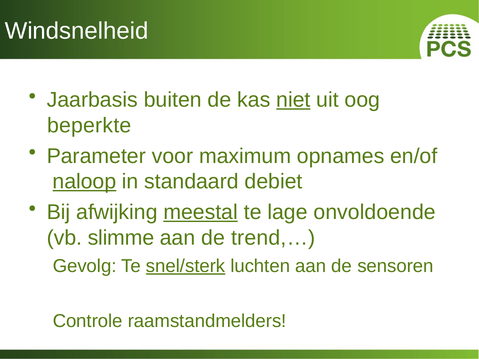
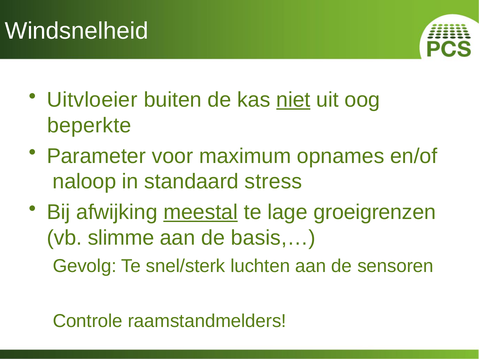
Jaarbasis: Jaarbasis -> Uitvloeier (92, 100)
naloop underline: present -> none (84, 182)
debiet: debiet -> stress (273, 182)
onvoldoende: onvoldoende -> groeigrenzen (375, 212)
trend,…: trend,… -> basis,… (273, 238)
snel/sterk underline: present -> none (186, 266)
